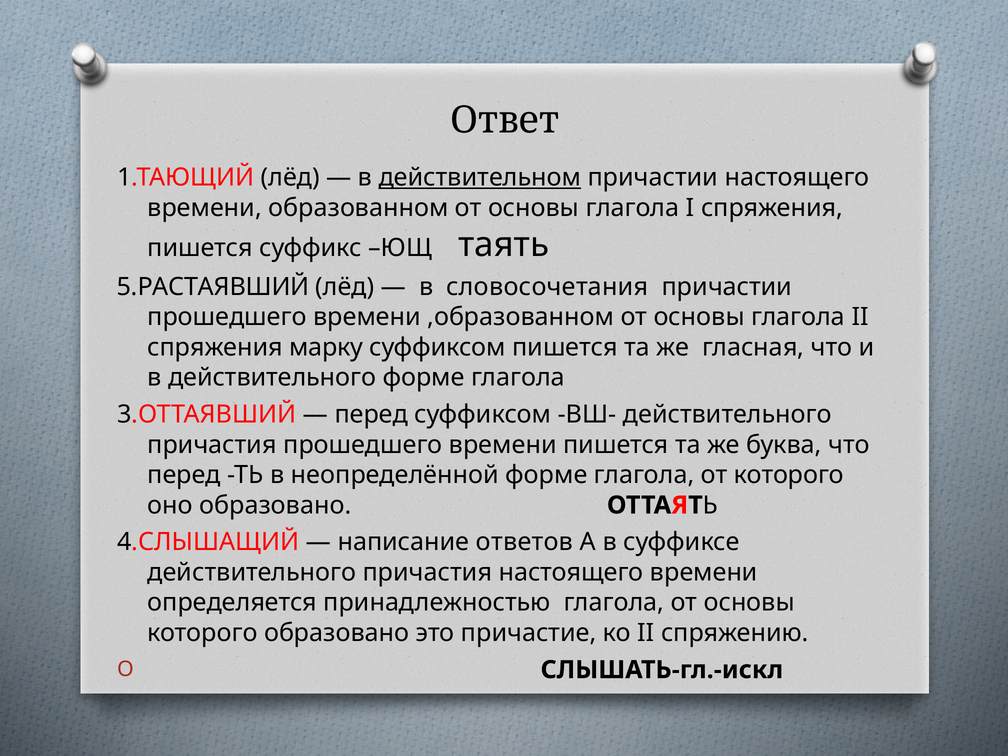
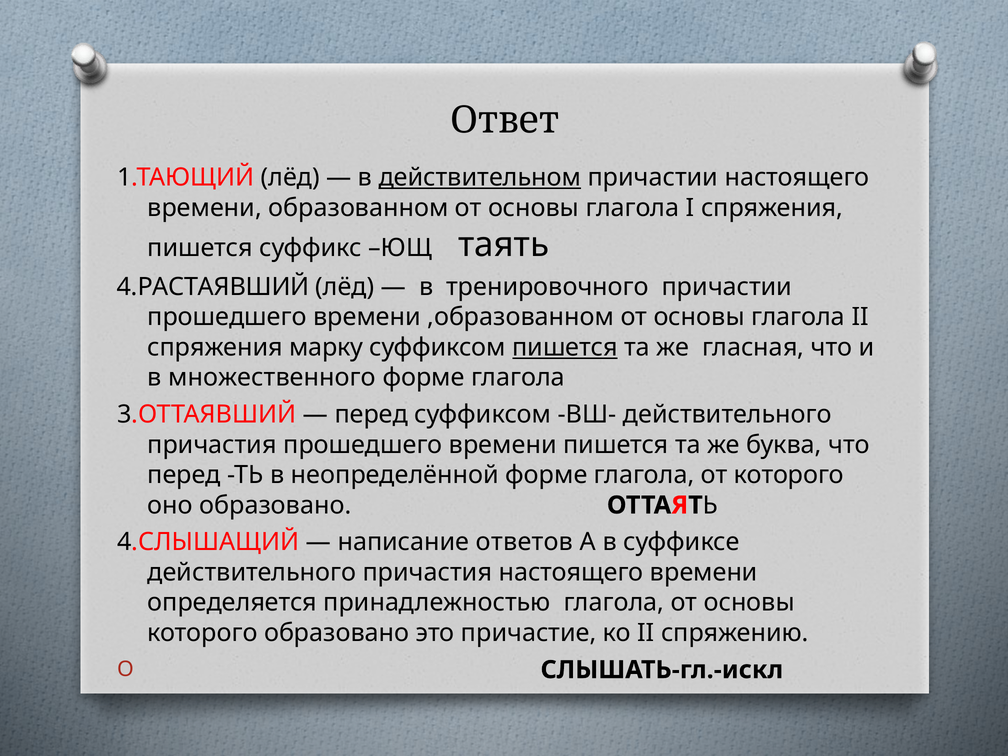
5.РАСТАЯВШИЙ: 5.РАСТАЯВШИЙ -> 4.РАСТАЯВШИЙ (213, 287)
словосочетания: словосочетания -> тренировочного (547, 287)
пишется underline: none -> present (565, 347)
в действительного: действительного -> множественного (272, 378)
